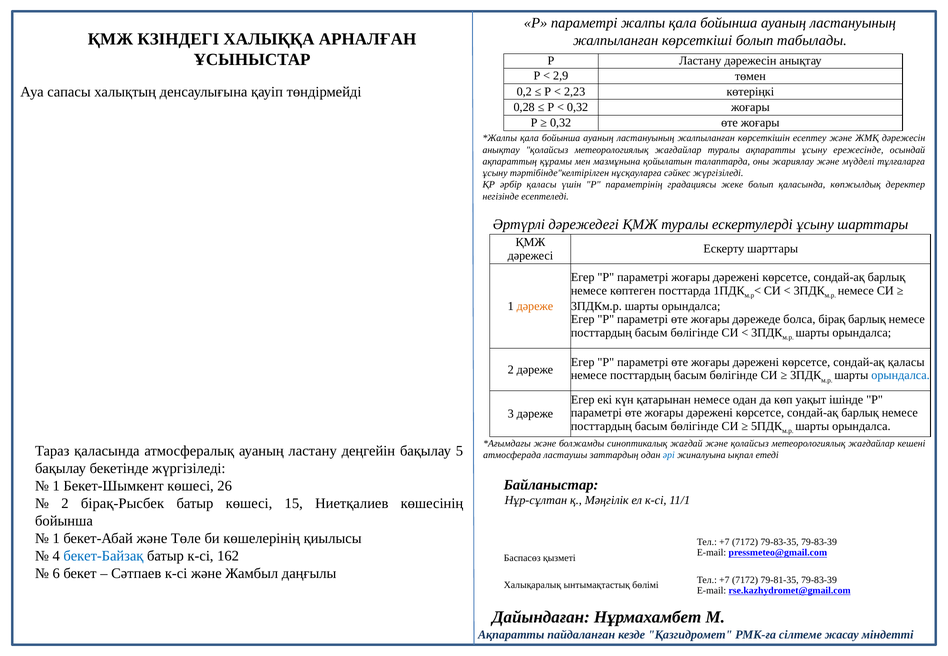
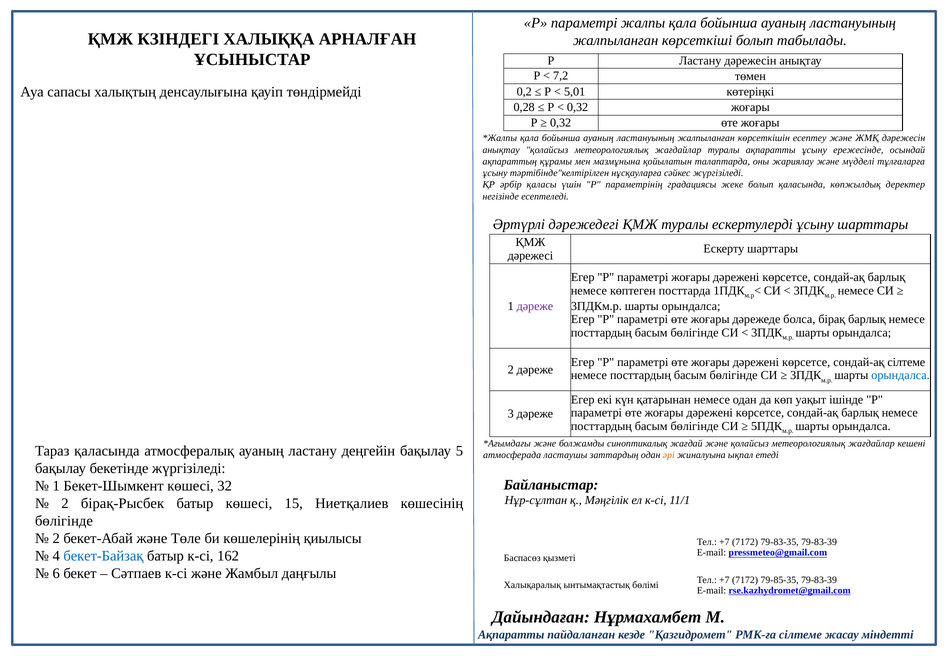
2,9: 2,9 -> 7,2 (561, 76)
2,23: 2,23 -> 5,01 (575, 92)
дәреже colour: orange -> purple (535, 306)
сондай-ақ қаласы: қаласы -> сілтеме (906, 362)
әрі colour: blue -> orange (669, 455)
26: 26 -> 32 (225, 486)
бойынша: бойынша -> бөлігінде (64, 521)
1: 1 -> 2 (56, 539)
79-81-35: 79-81-35 -> 79-85-35 (780, 580)
